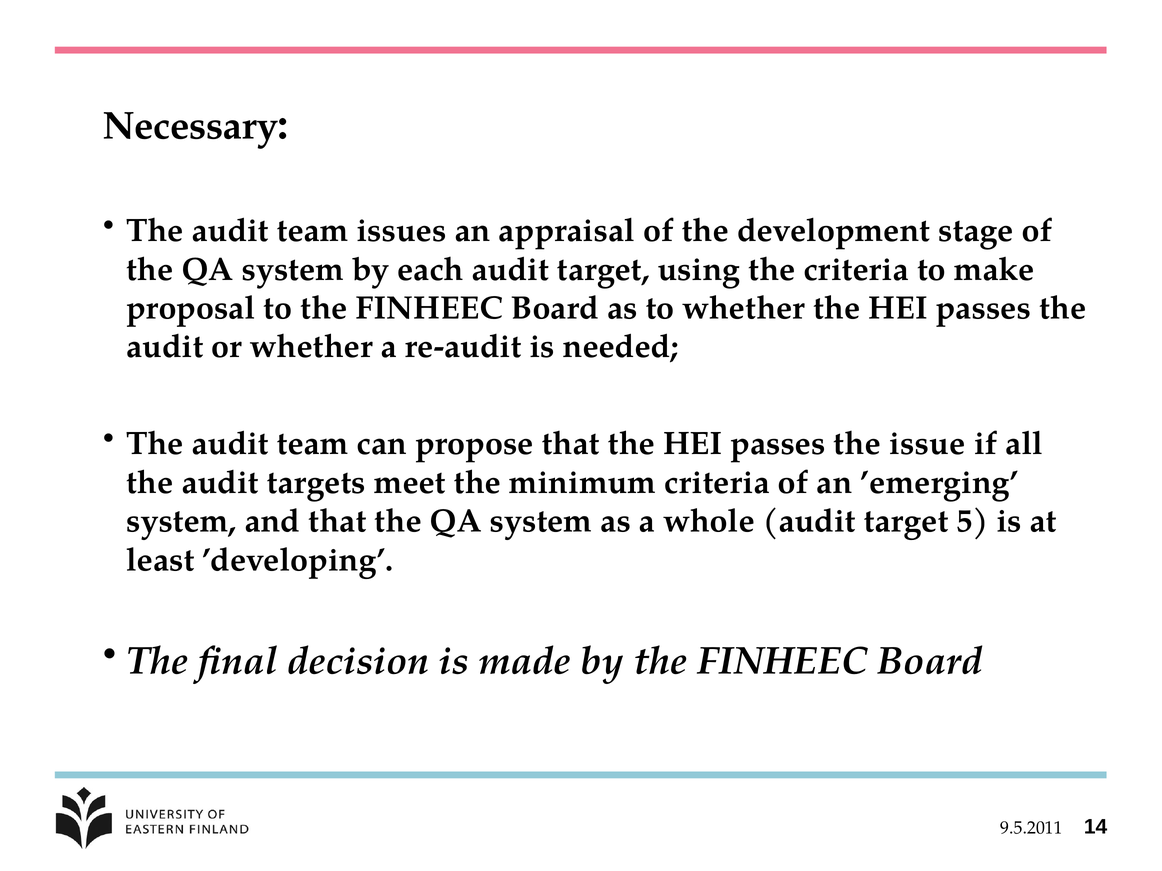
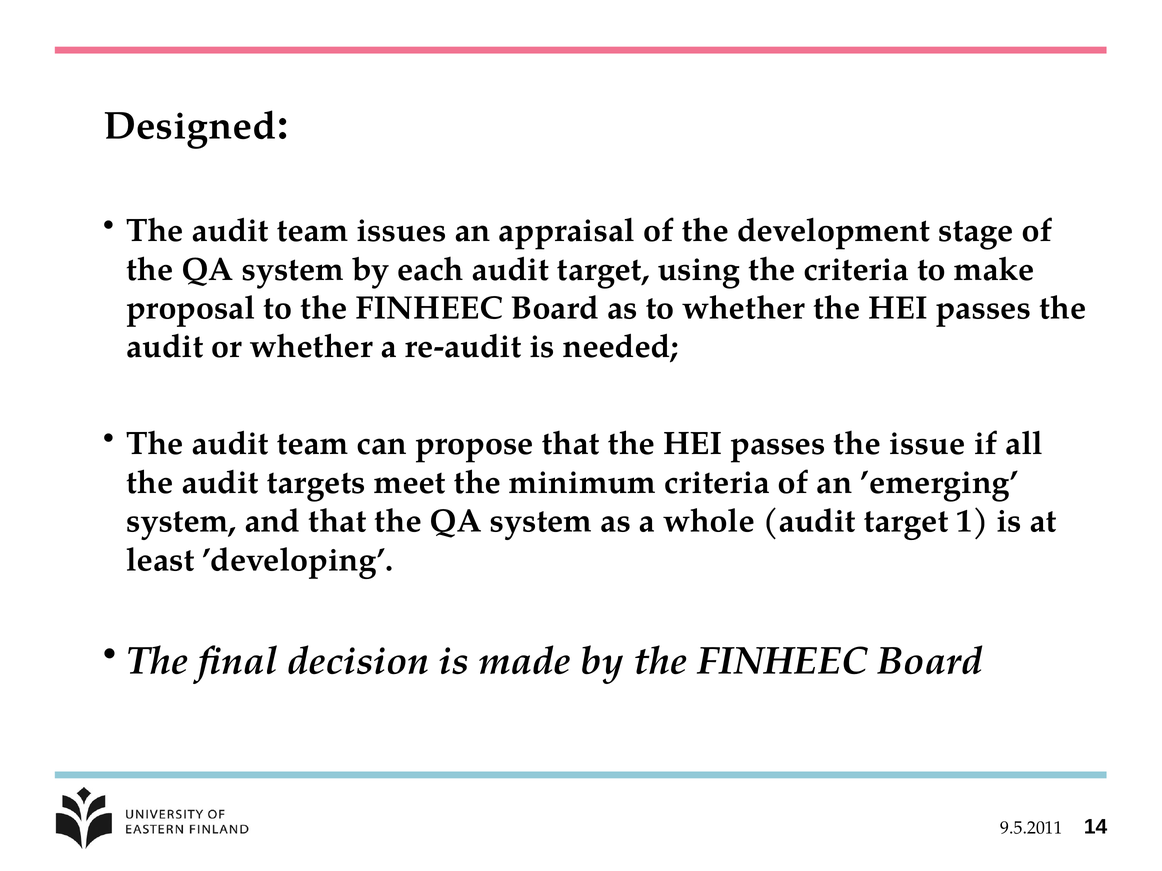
Necessary: Necessary -> Designed (190, 126)
5: 5 -> 1 (972, 521)
